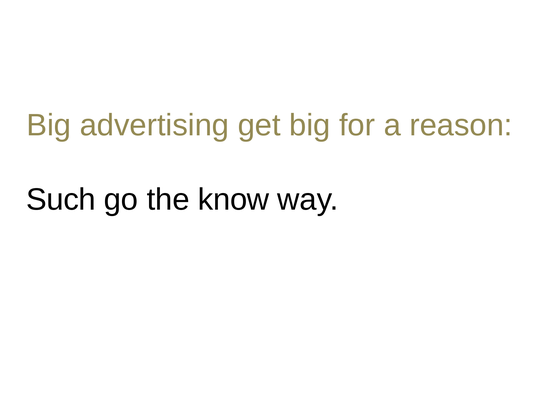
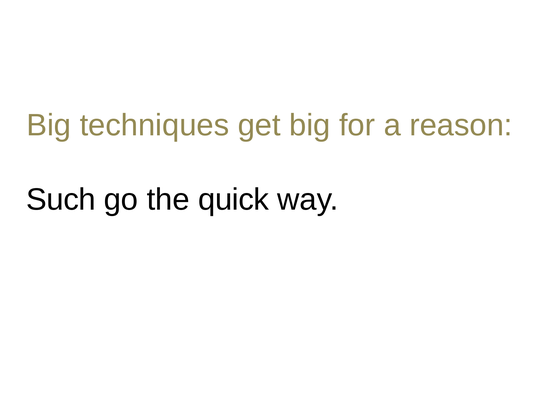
advertising: advertising -> techniques (154, 125)
know: know -> quick (234, 200)
